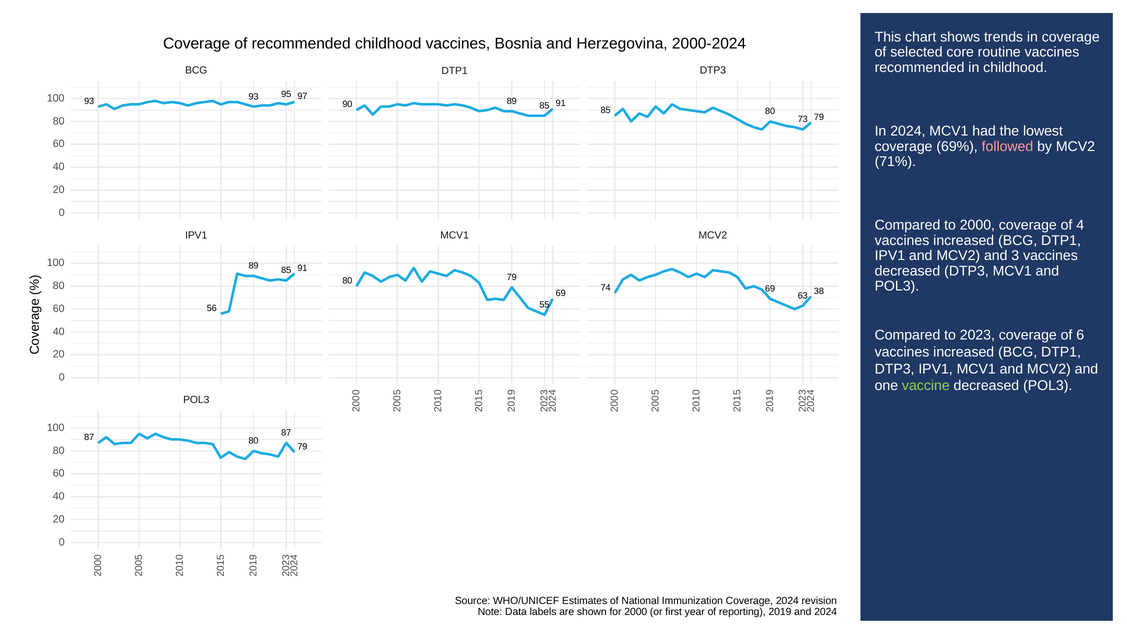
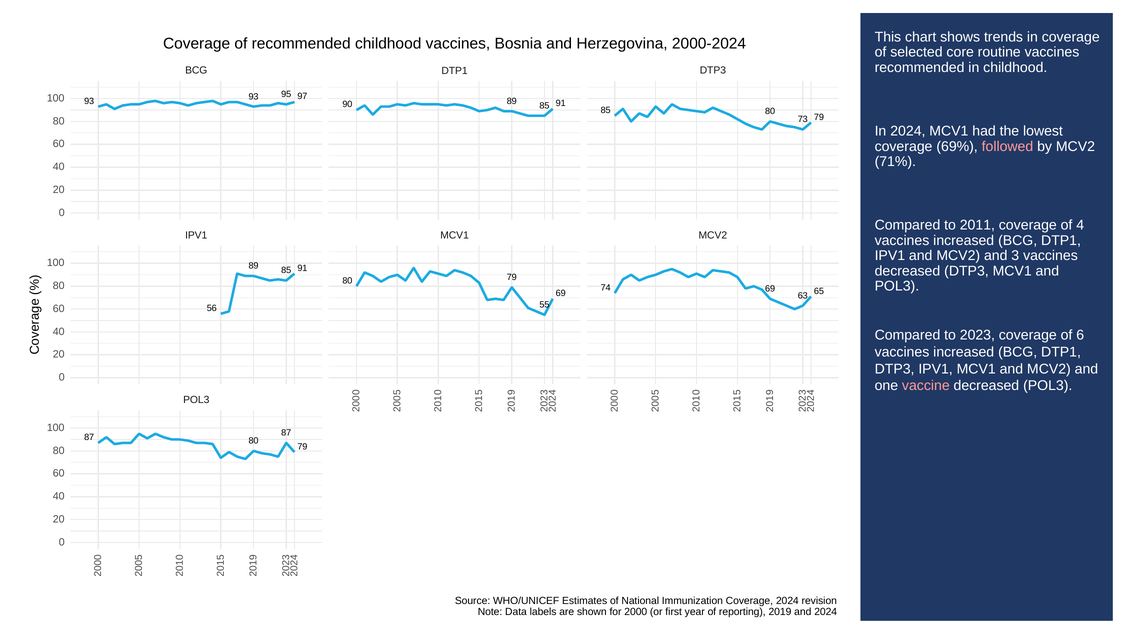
to 2000: 2000 -> 2011 (977, 225)
38: 38 -> 65 (819, 291)
vaccine colour: light green -> pink (926, 386)
